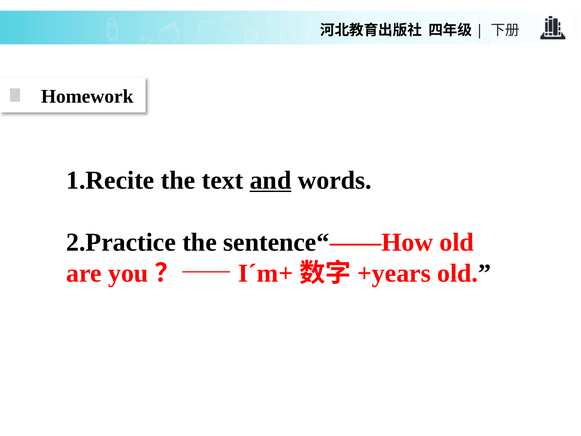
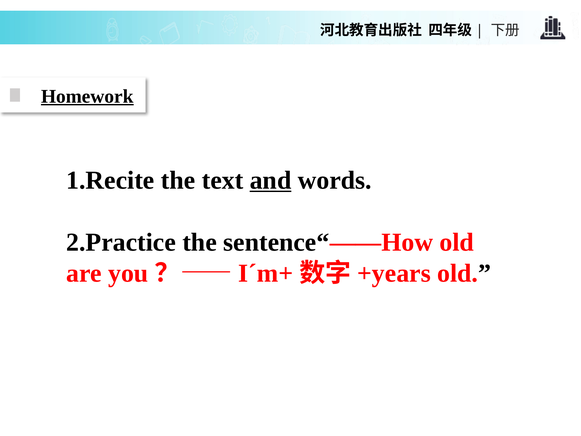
Homework underline: none -> present (87, 96)
